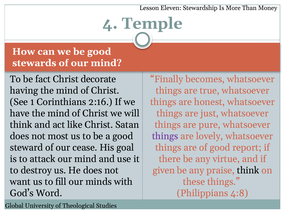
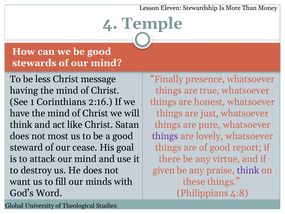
fact: fact -> less (43, 79)
decorate: decorate -> message (98, 79)
becomes: becomes -> presence (205, 79)
think colour: black -> purple (248, 170)
